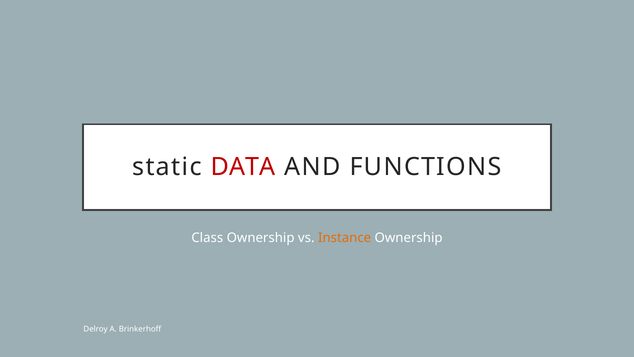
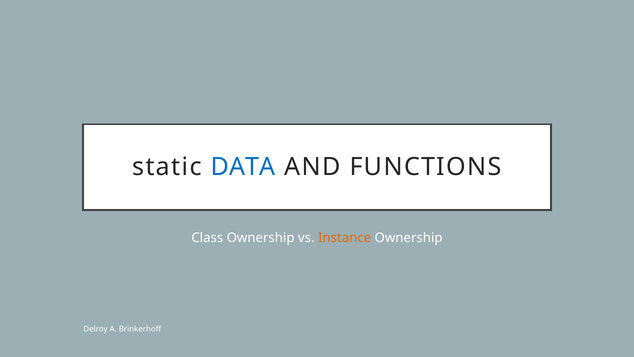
DATA colour: red -> blue (243, 167)
